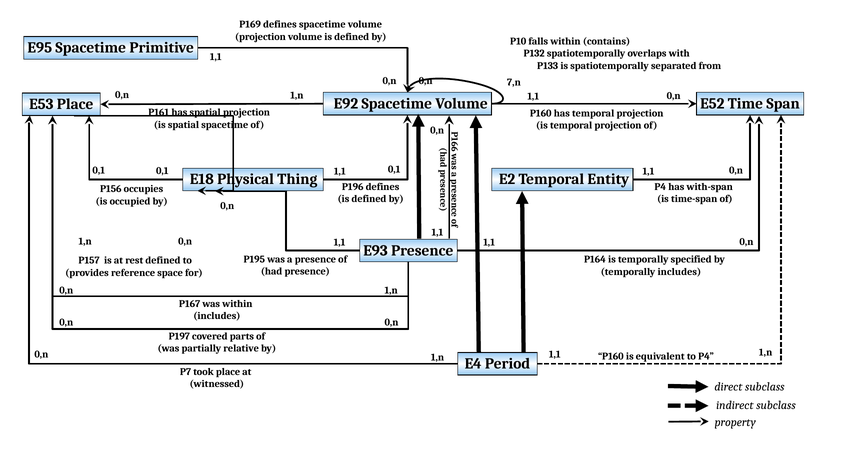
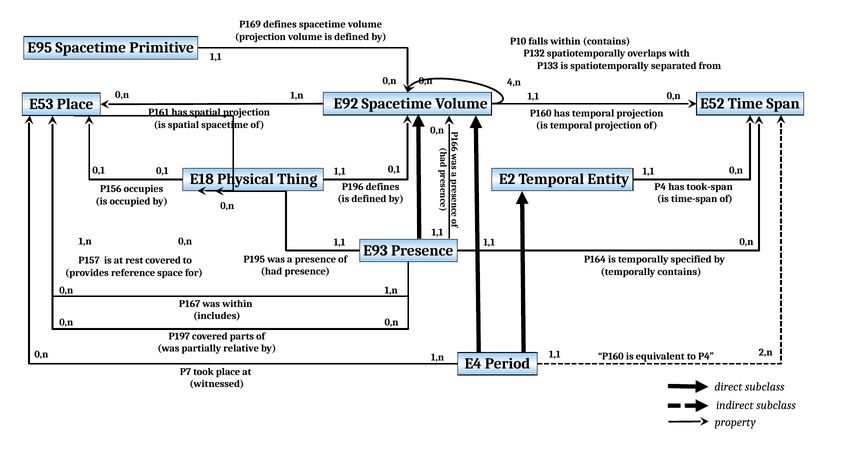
7,n: 7,n -> 4,n (514, 82)
with-span: with-span -> took-span (710, 187)
rest defined: defined -> covered (163, 261)
temporally includes: includes -> contains (679, 272)
1,1 1,n: 1,n -> 2,n (766, 353)
